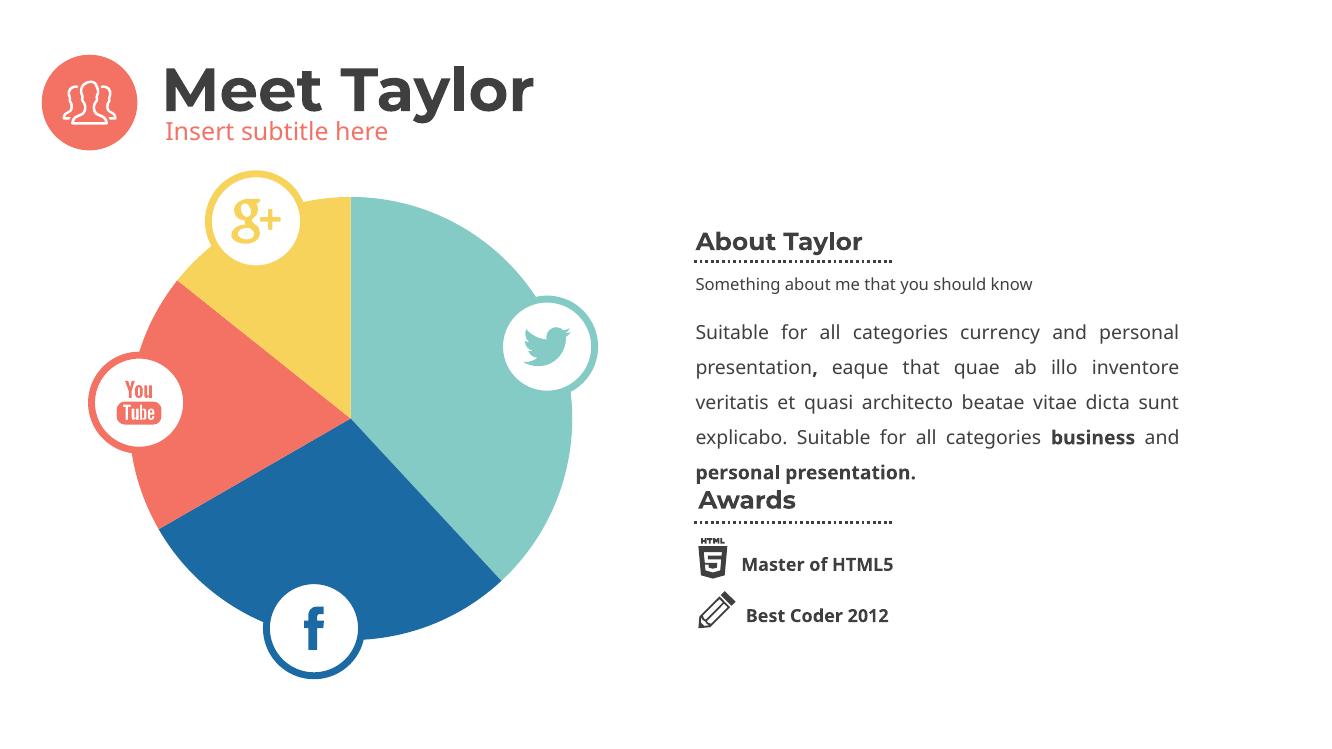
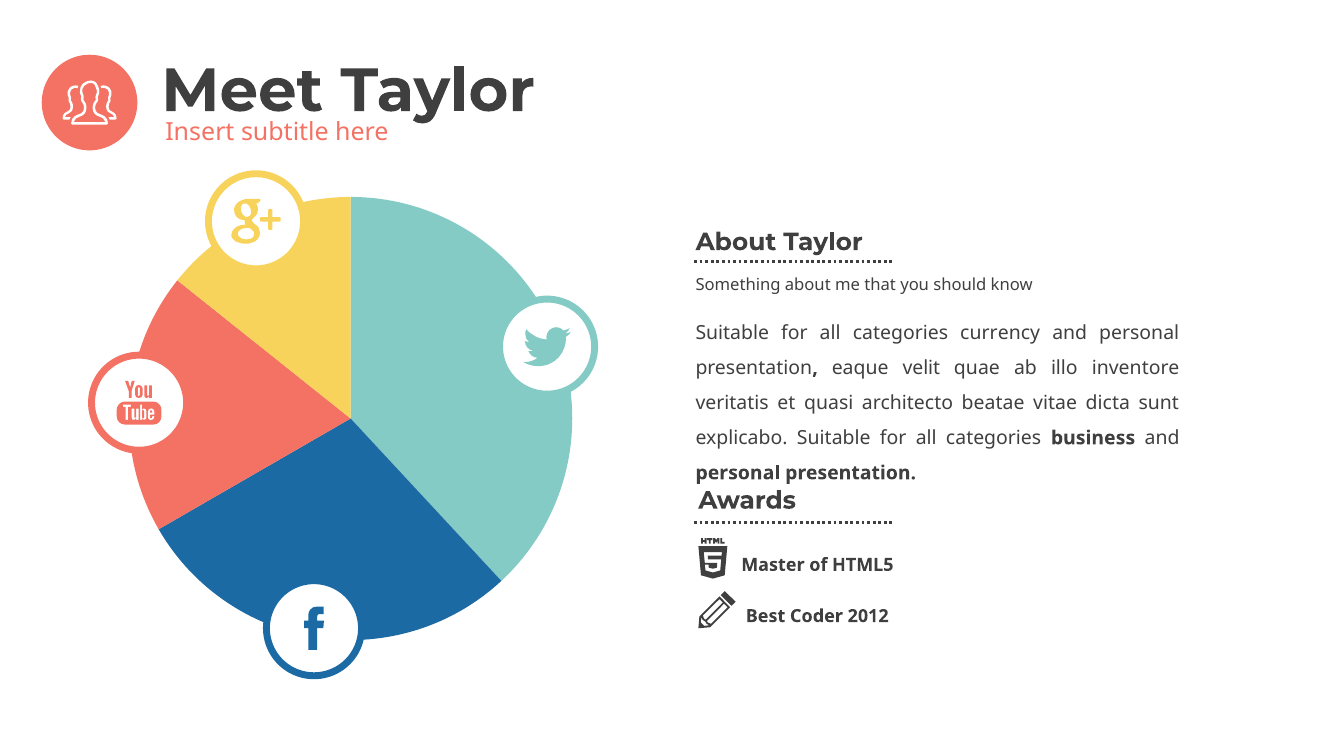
eaque that: that -> velit (921, 368)
